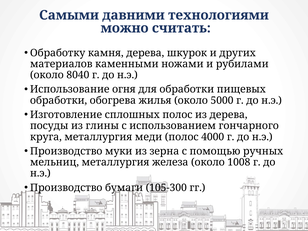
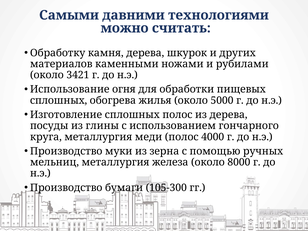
8040: 8040 -> 3421 (78, 75)
обработки: обработки -> сплошных (59, 100)
1008: 1008 -> 8000 (239, 162)
